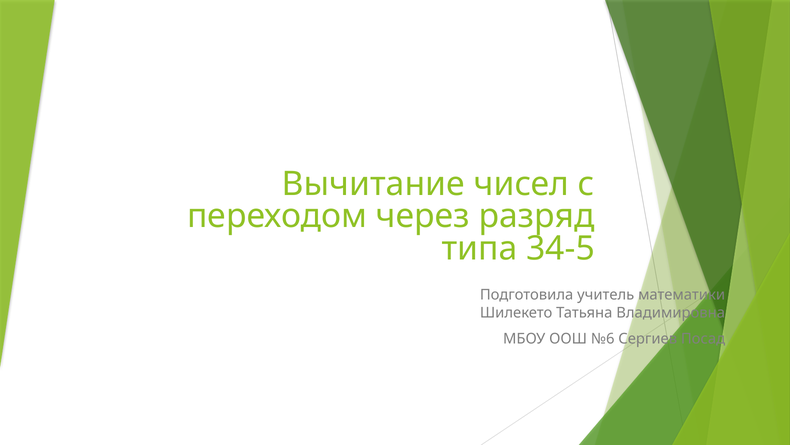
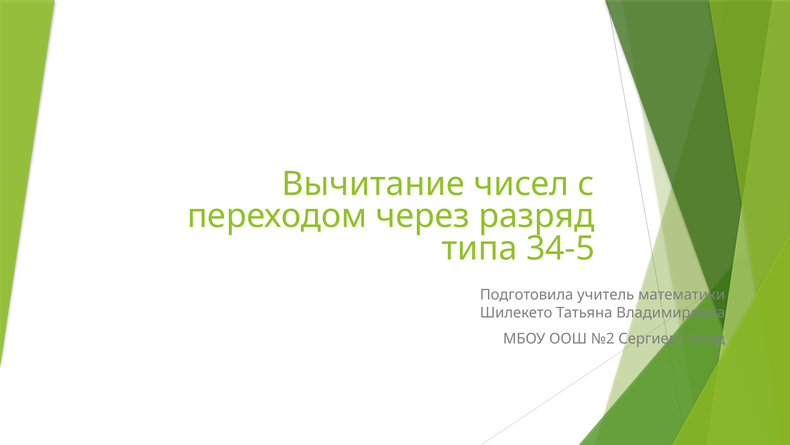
№6: №6 -> №2 (603, 338)
